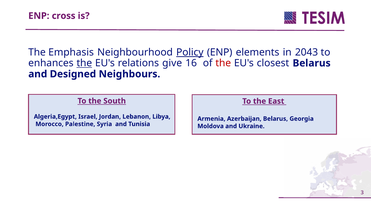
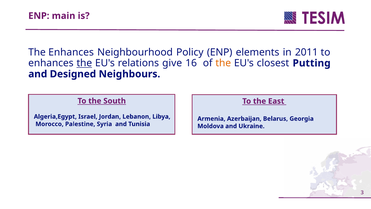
cross: cross -> main (64, 16)
The Emphasis: Emphasis -> Enhances (71, 52)
Policy underline: present -> none (190, 52)
2043: 2043 -> 2011 (307, 52)
the colour: red -> orange (223, 63)
closest Belarus: Belarus -> Putting (312, 63)
